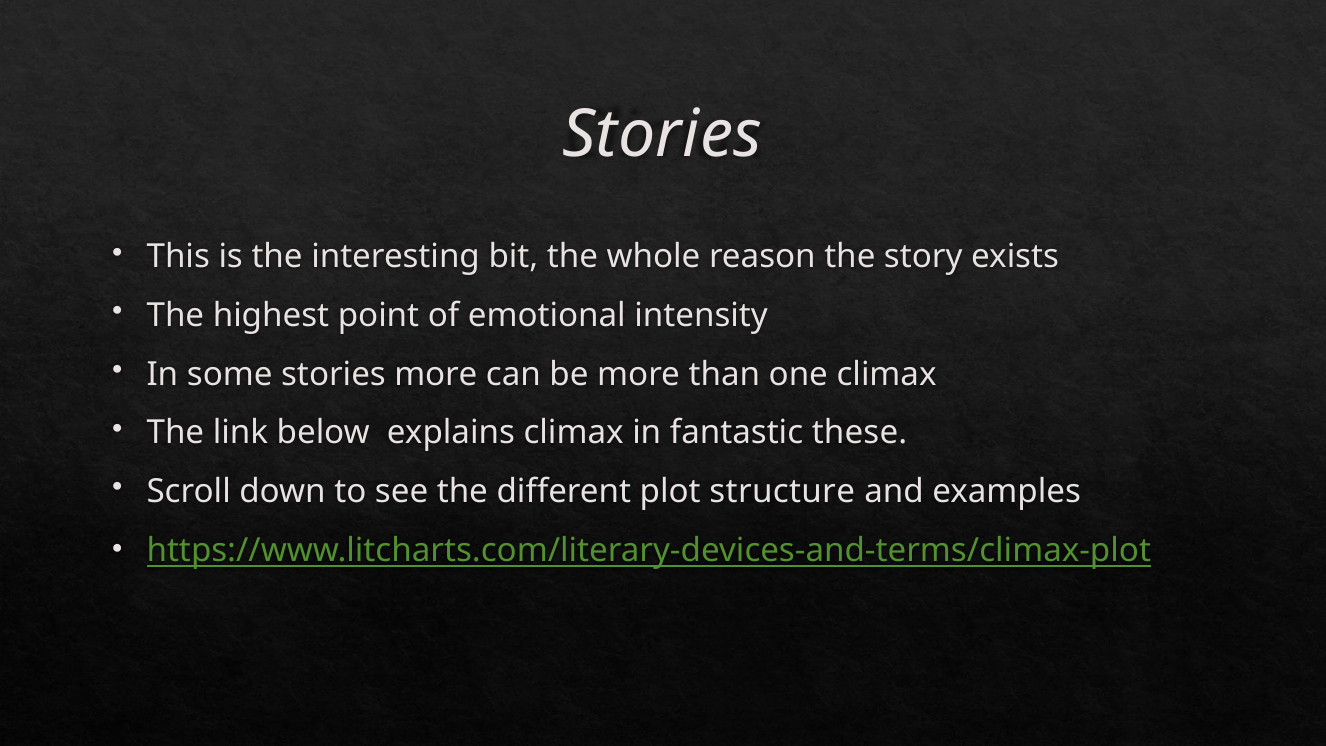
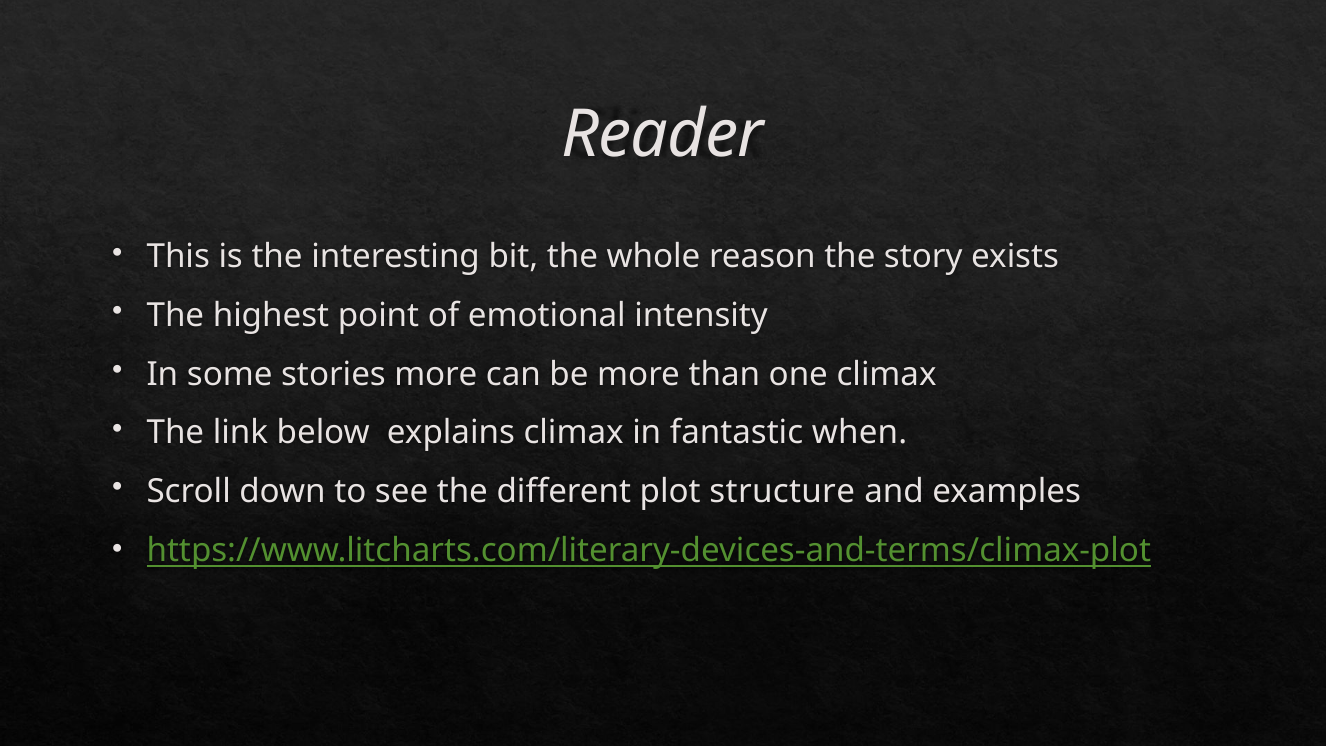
Stories: Stories -> Reader (663, 134)
these: these -> when (860, 433)
